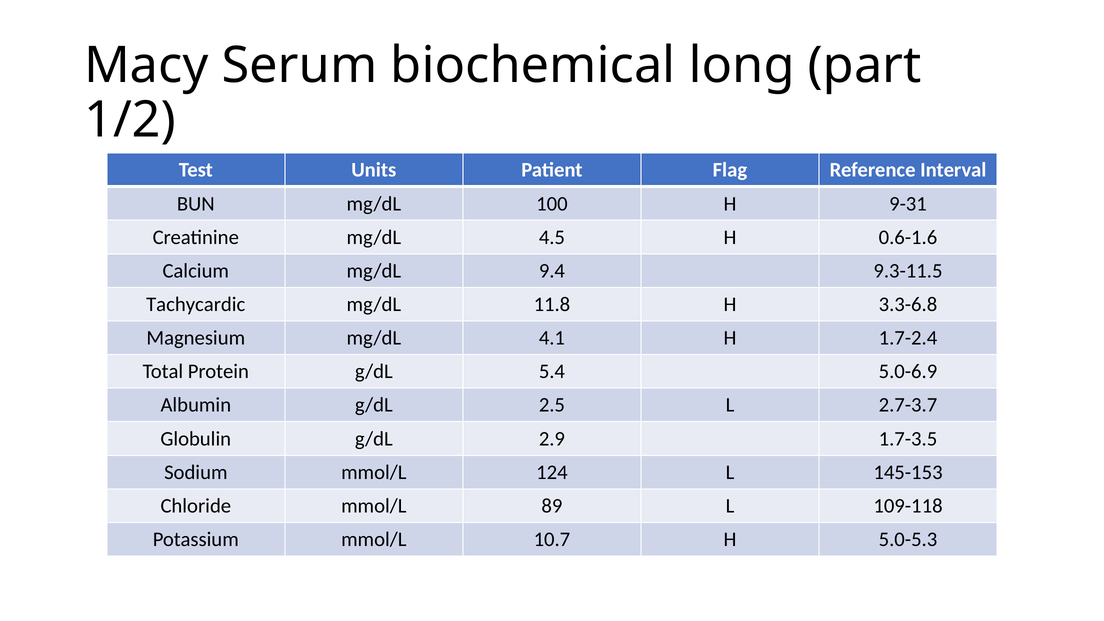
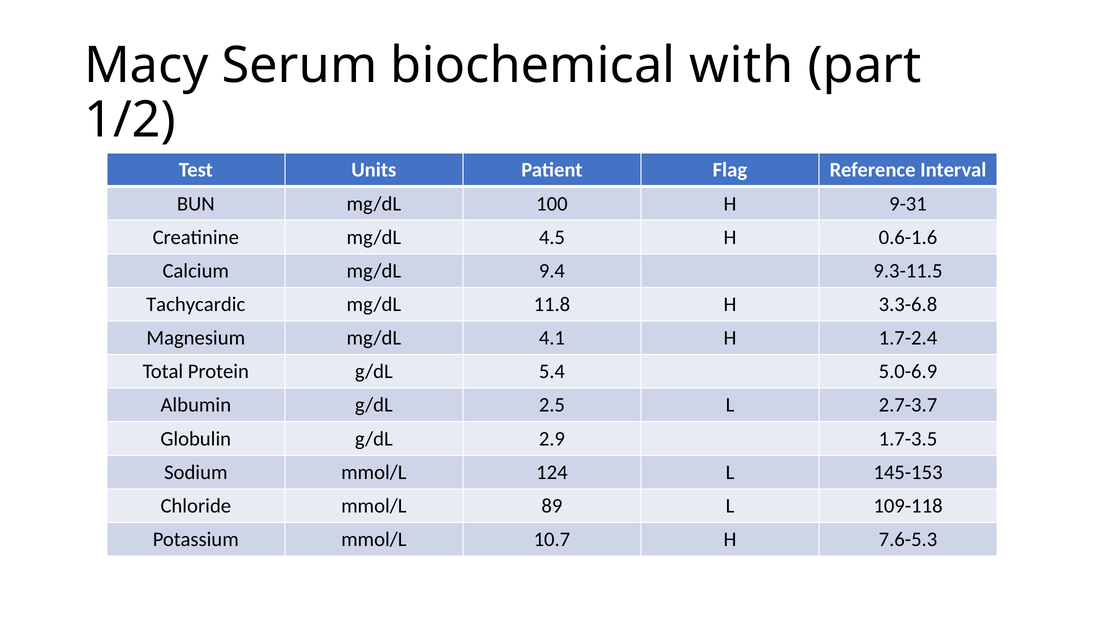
long: long -> with (741, 65)
5.0-5.3: 5.0-5.3 -> 7.6-5.3 (908, 539)
